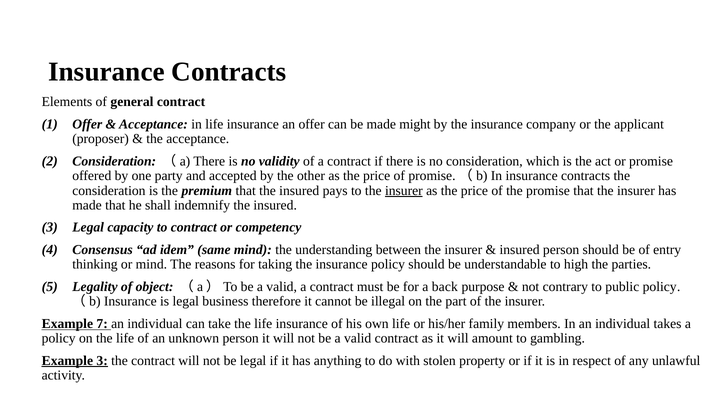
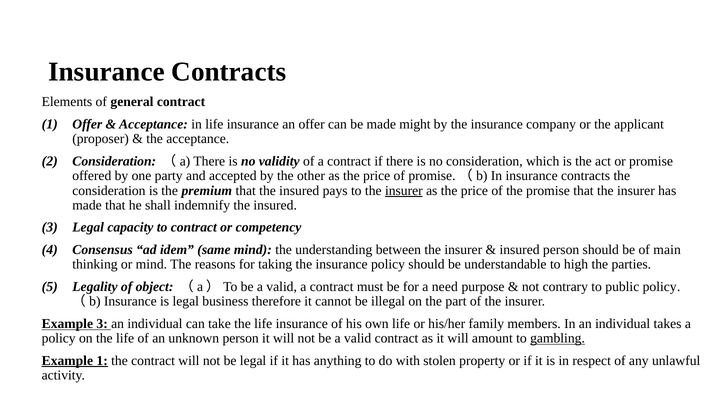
entry: entry -> main (667, 250)
back: back -> need (445, 287)
Example 7: 7 -> 3 (102, 324)
gambling underline: none -> present (558, 339)
Example 3: 3 -> 1 (102, 361)
